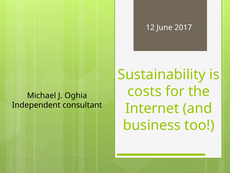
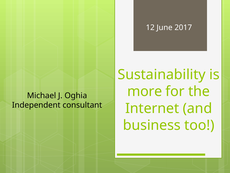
costs: costs -> more (145, 91)
